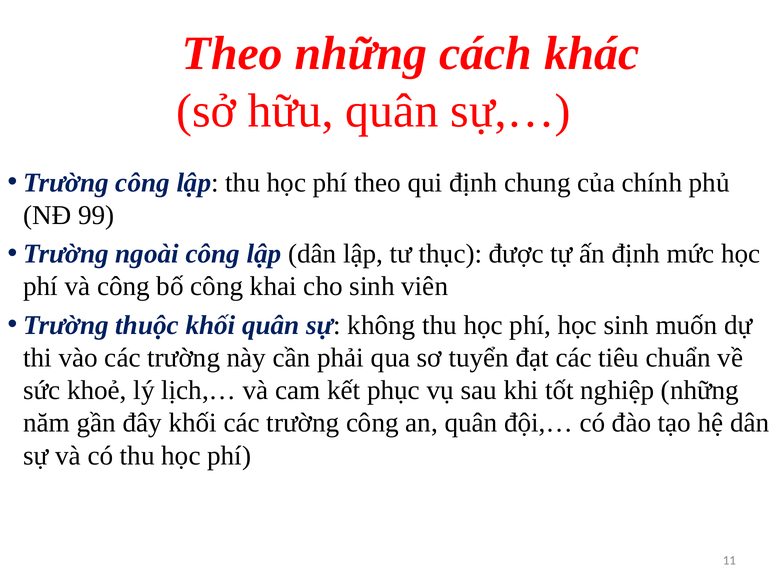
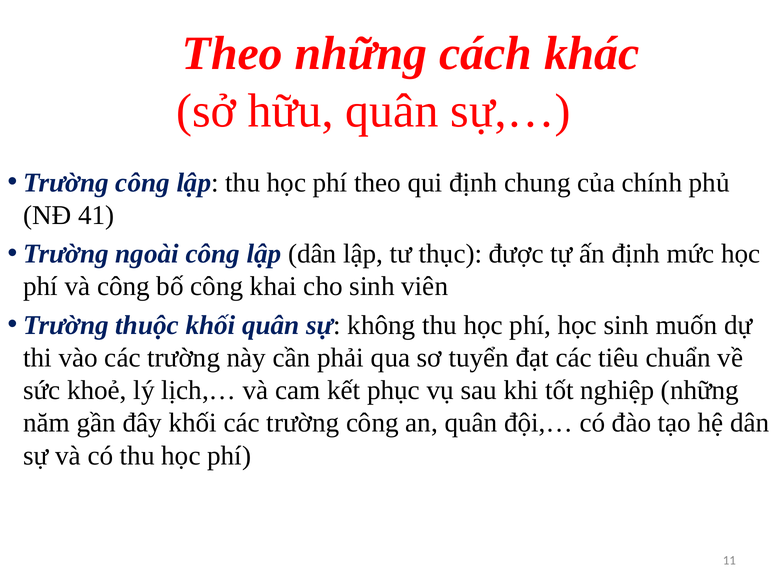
99: 99 -> 41 (96, 215)
